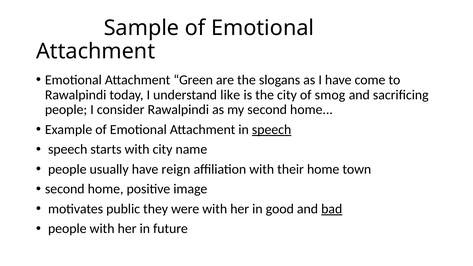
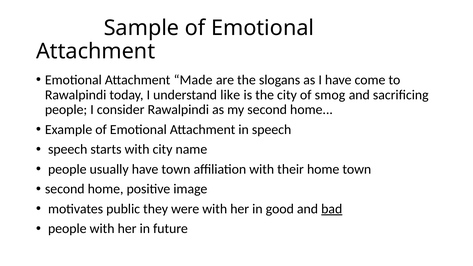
Green: Green -> Made (193, 80)
speech underline: present -> none (272, 130)
have reign: reign -> town (176, 169)
